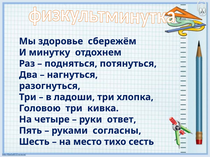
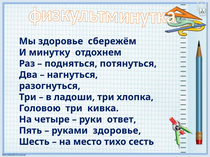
руками согласны: согласны -> здоровье (117, 131)
